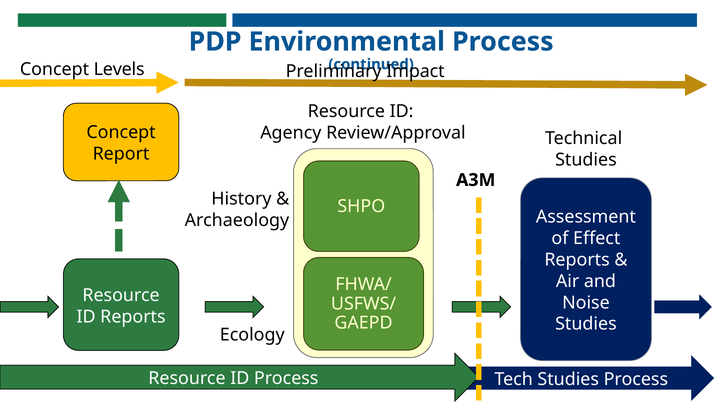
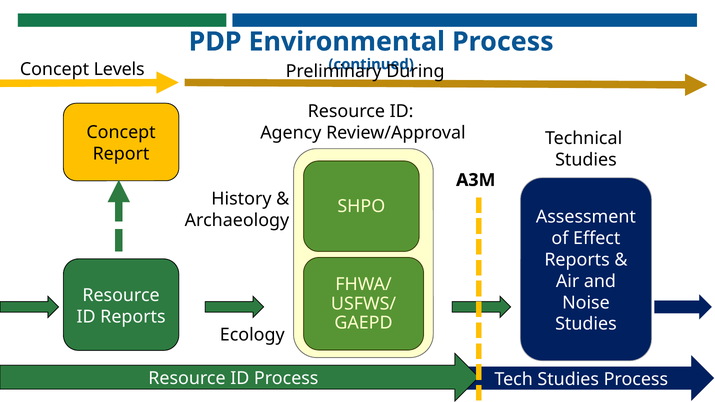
Impact: Impact -> During (415, 71)
